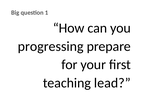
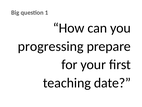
lead: lead -> date (112, 83)
